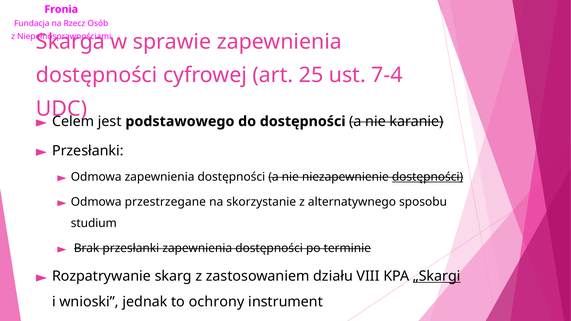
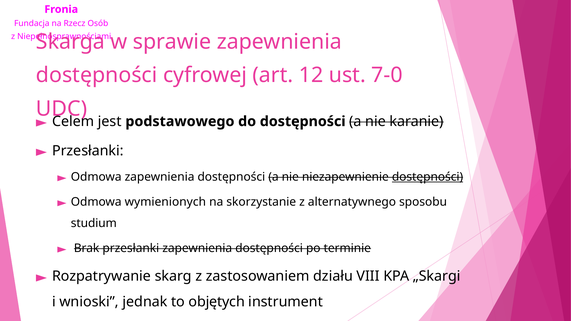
25: 25 -> 12 (311, 75)
7-4: 7-4 -> 7-0 (387, 75)
przestrzegane: przestrzegane -> wymienionych (165, 202)
„Skargi underline: present -> none (437, 276)
ochrony: ochrony -> objętych (217, 302)
